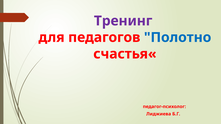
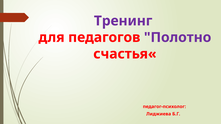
Полотно colour: blue -> purple (178, 37)
